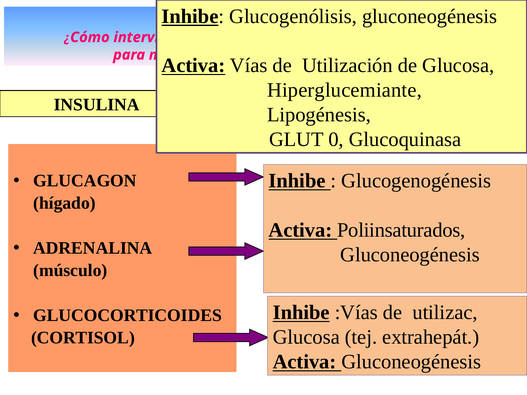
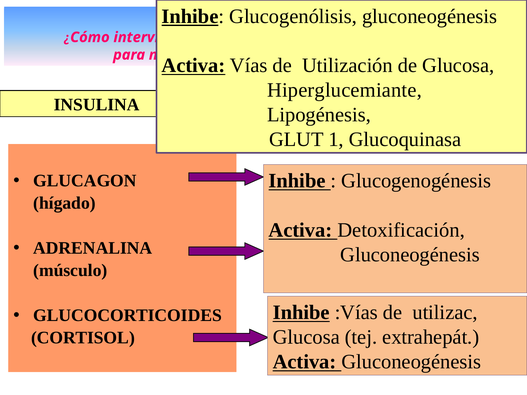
0: 0 -> 1 (336, 139)
Poliinsaturados: Poliinsaturados -> Detoxificación (401, 230)
